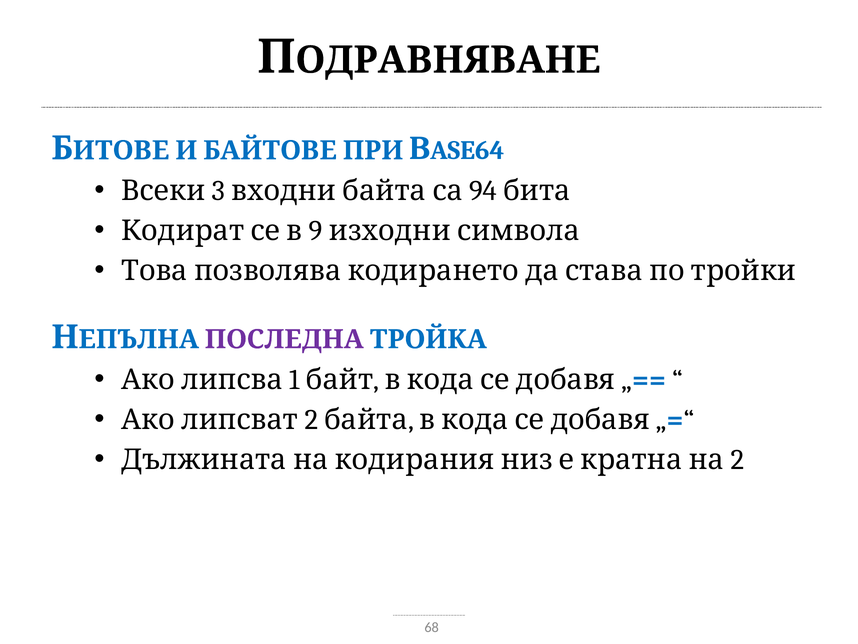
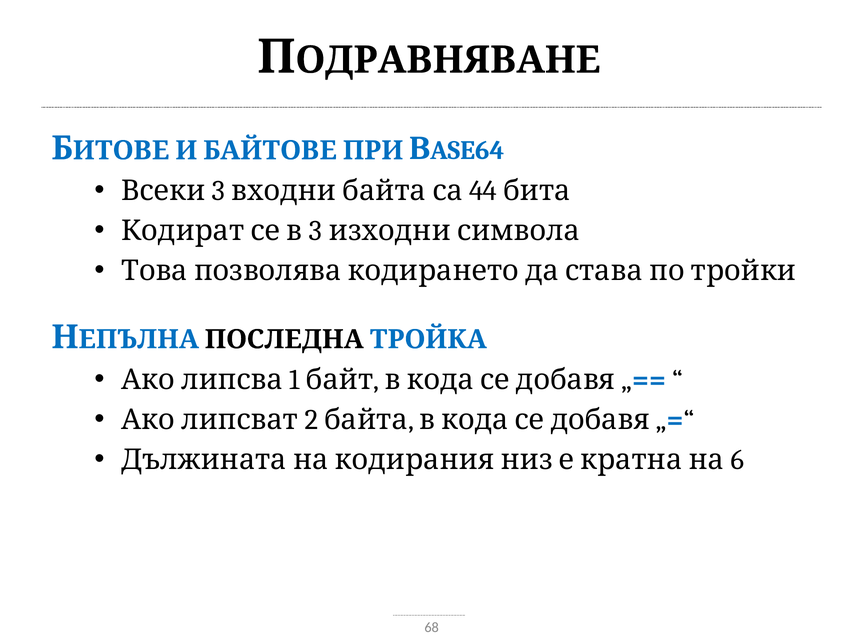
94: 94 -> 44 (483, 191)
9: 9 -> 3 (315, 231)
ПОСЛЕДНА colour: purple -> black (284, 339)
2: 2 -> 6 (737, 460)
